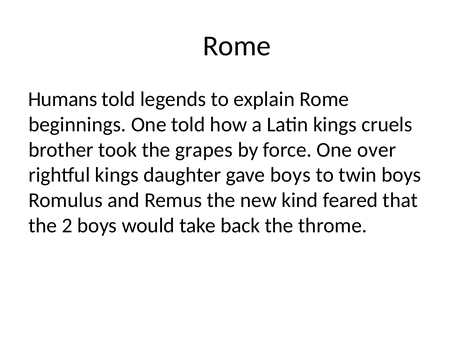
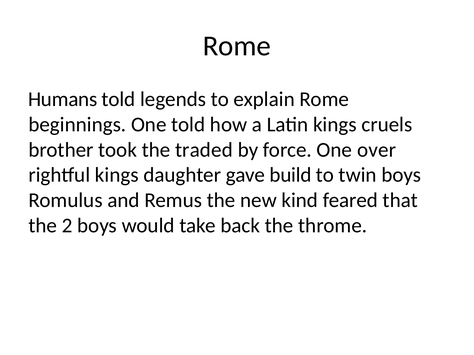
grapes: grapes -> traded (204, 150)
gave boys: boys -> build (291, 175)
